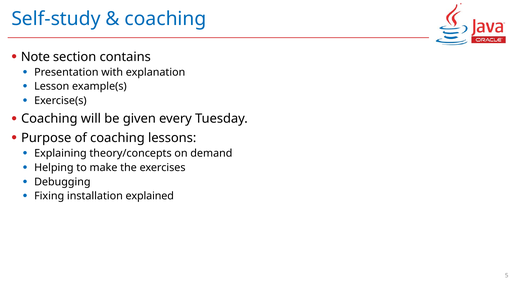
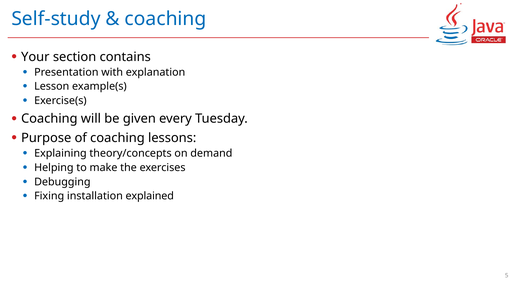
Note: Note -> Your (35, 57)
